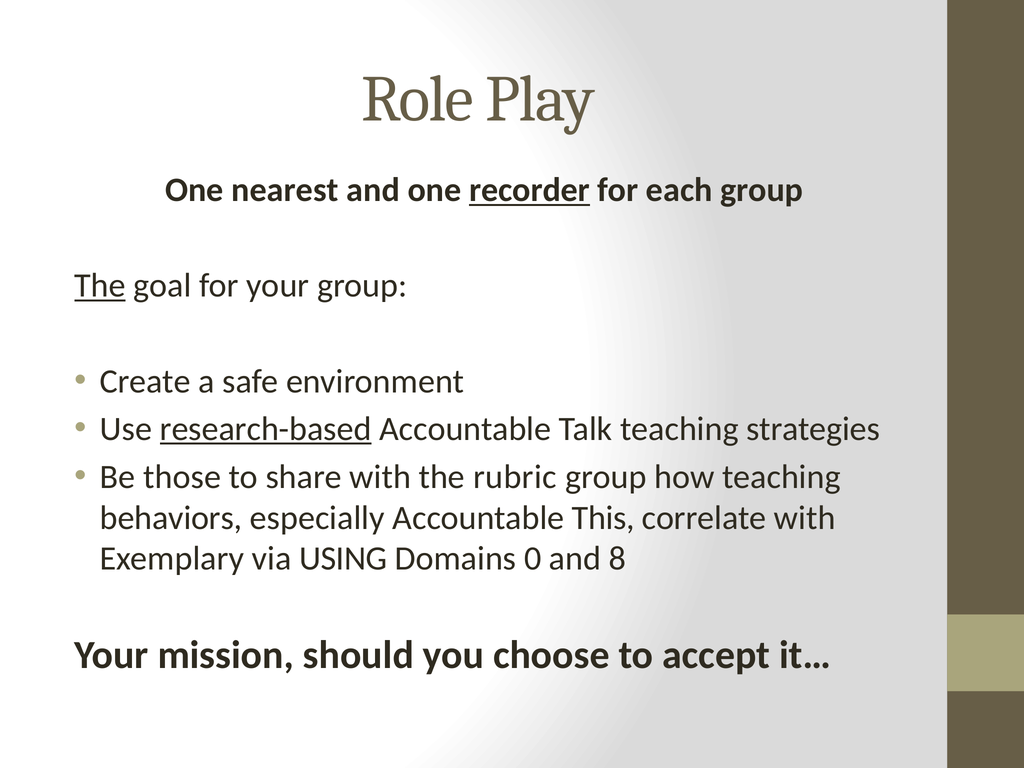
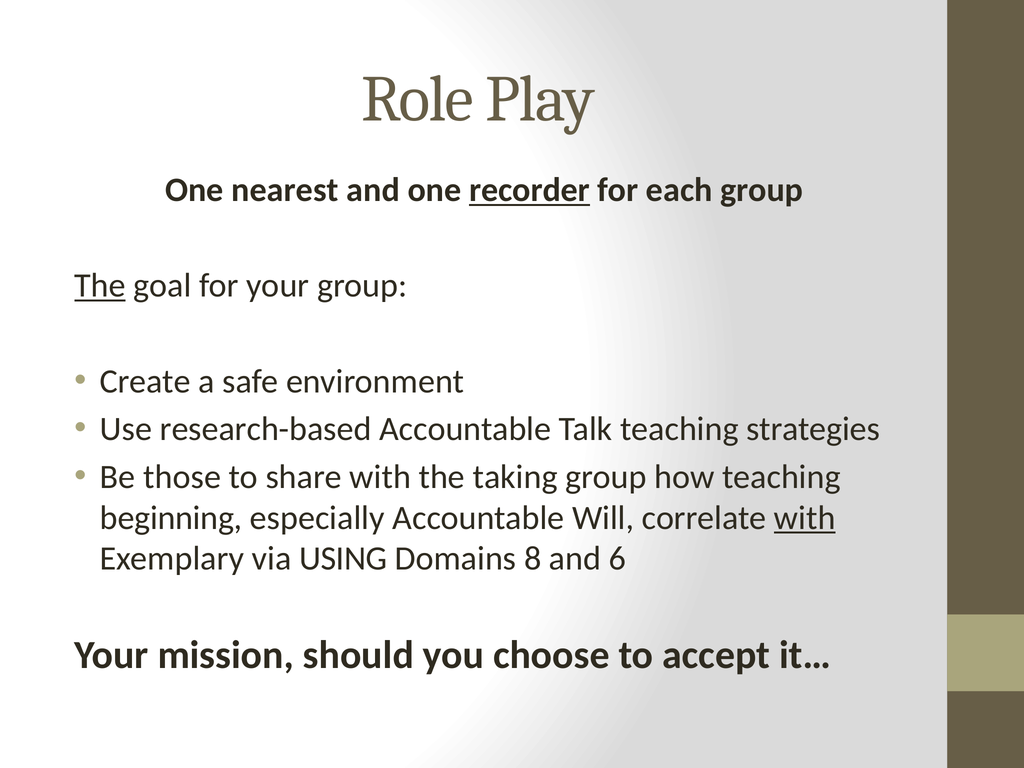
research-based underline: present -> none (266, 429)
rubric: rubric -> taking (515, 477)
behaviors: behaviors -> beginning (171, 518)
This: This -> Will (603, 518)
with underline: none -> present (805, 518)
0: 0 -> 8 (533, 559)
8: 8 -> 6 (617, 559)
